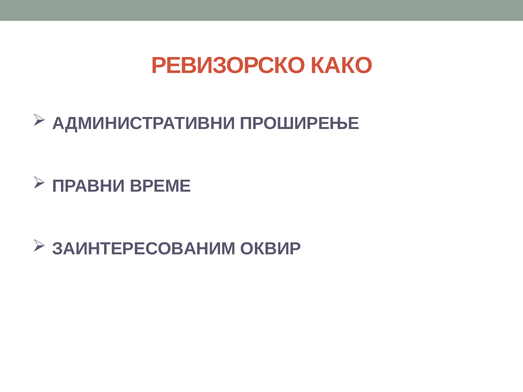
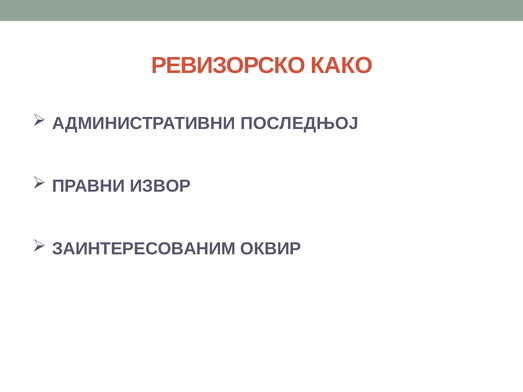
ПРОШИРЕЊЕ: ПРОШИРЕЊЕ -> ПОСЛЕДЊОЈ (299, 123)
ВРЕМЕ: ВРЕМЕ -> ИЗВOР (160, 186)
